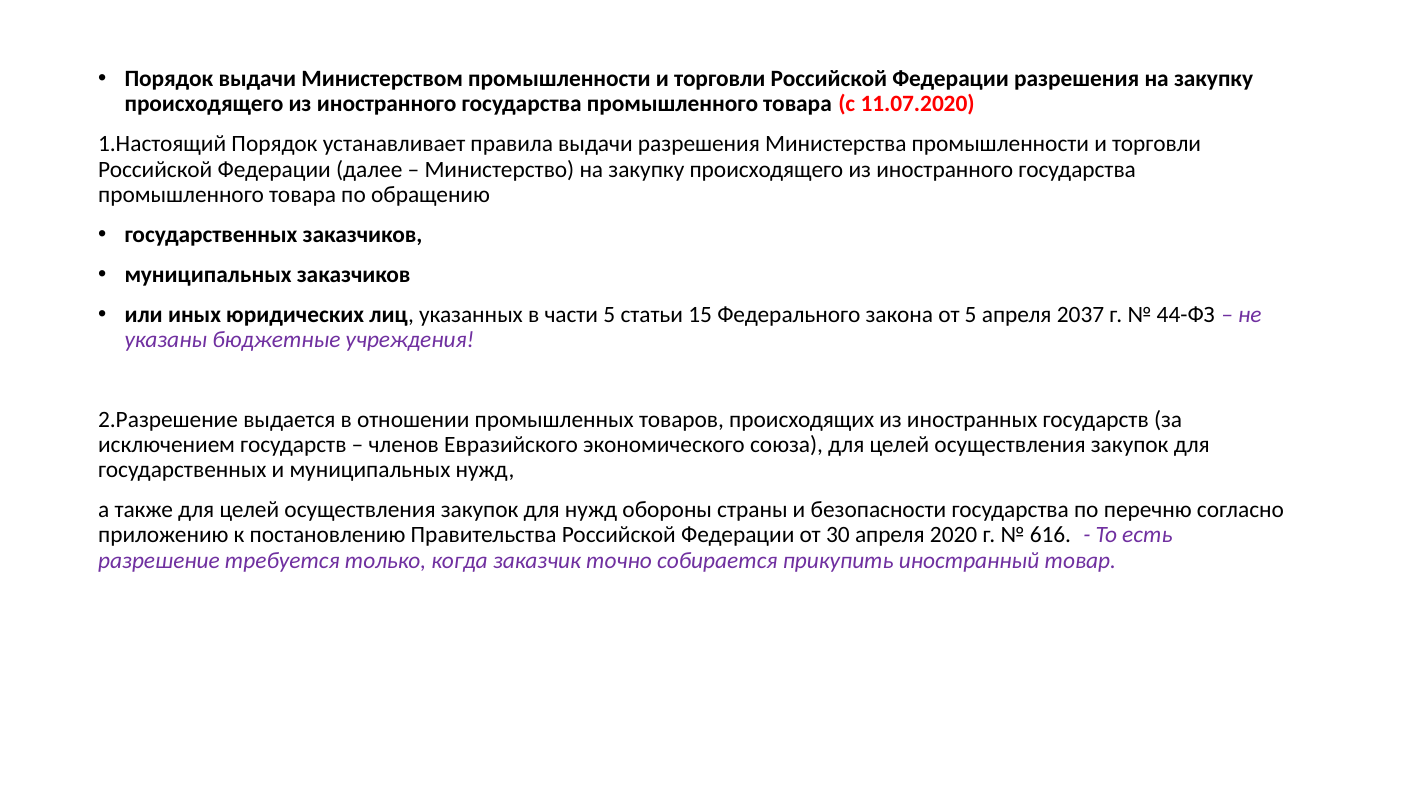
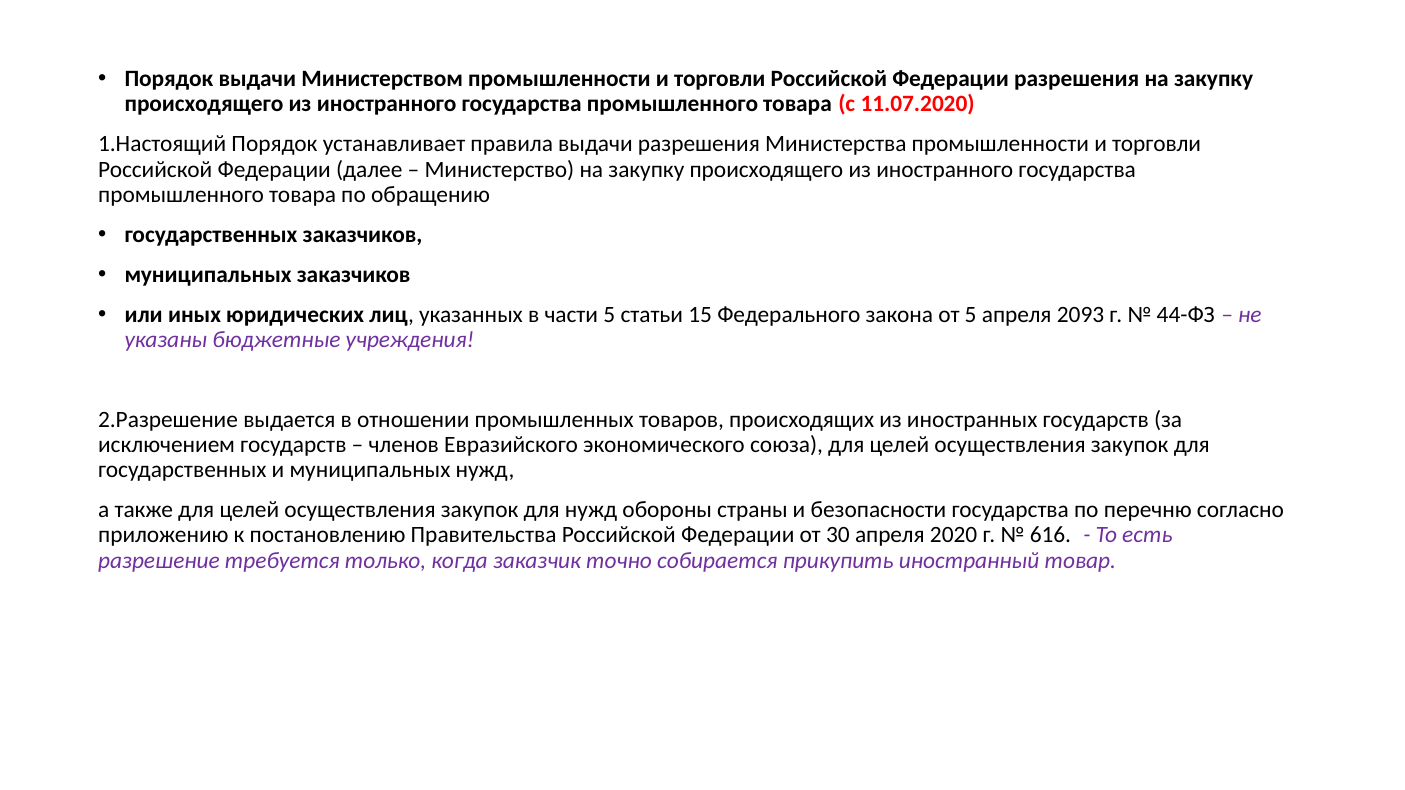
2037: 2037 -> 2093 (1081, 314)
